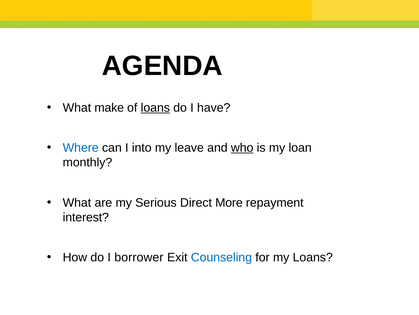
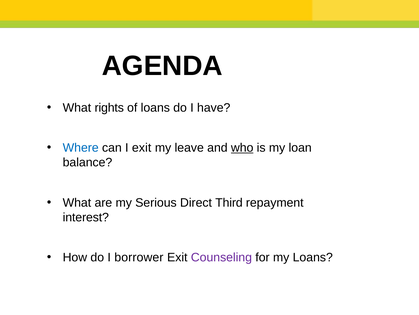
make: make -> rights (109, 107)
loans underline: present -> none (155, 107)
I into: into -> exit (142, 147)
monthly: monthly -> balance (87, 162)
More: More -> Third (229, 202)
Counseling colour: blue -> purple (221, 257)
